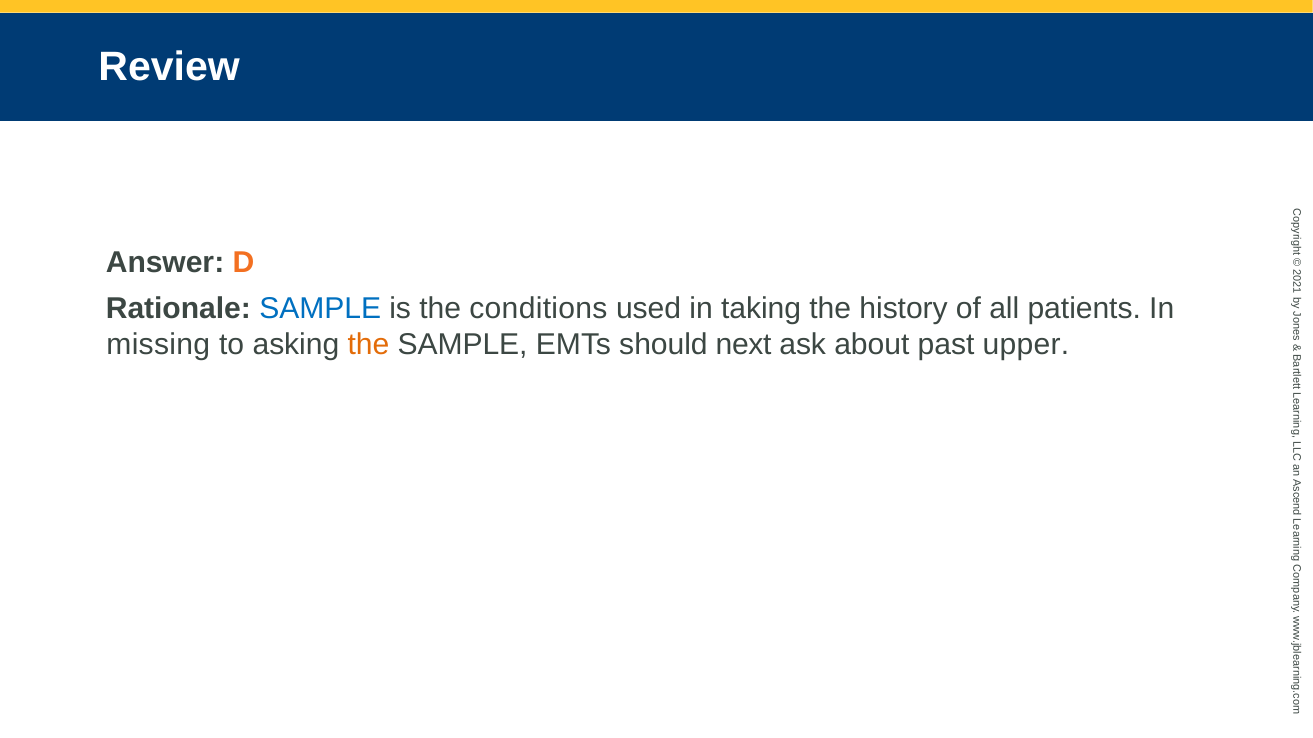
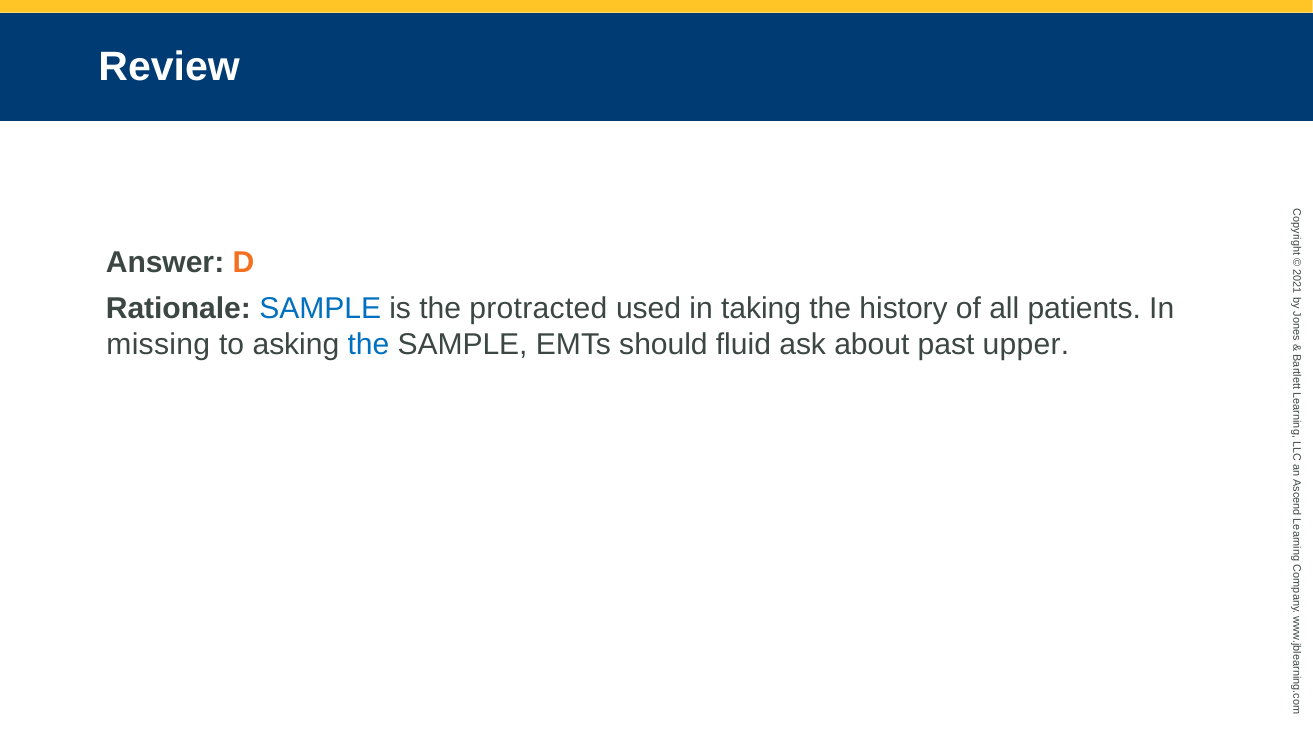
conditions: conditions -> protracted (538, 309)
the colour: orange -> blue (368, 345)
next: next -> fluid (743, 345)
